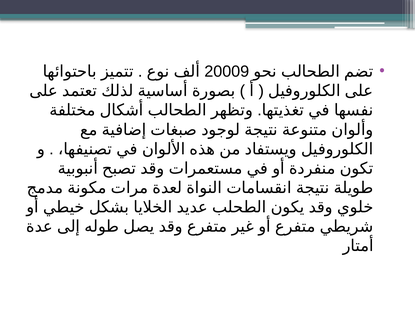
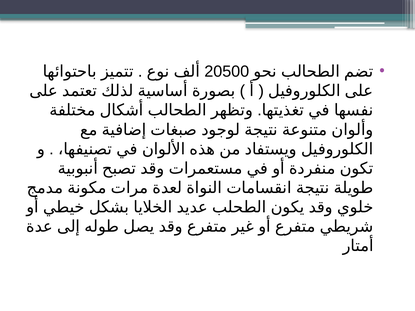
20009: 20009 -> 20500 (227, 72)
